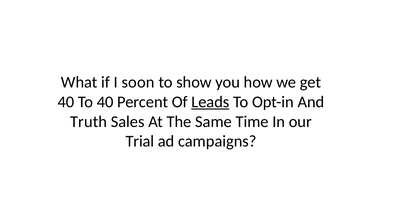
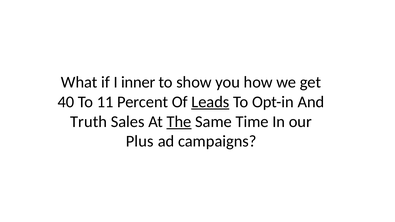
soon: soon -> inner (138, 82)
To 40: 40 -> 11 (105, 102)
The underline: none -> present (179, 122)
Trial: Trial -> Plus (140, 141)
